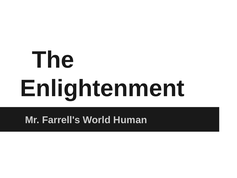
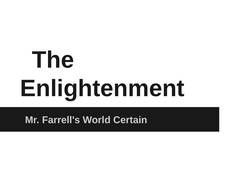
Human: Human -> Certain (130, 120)
